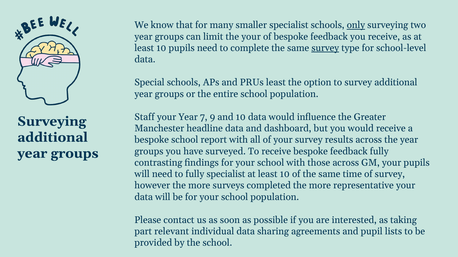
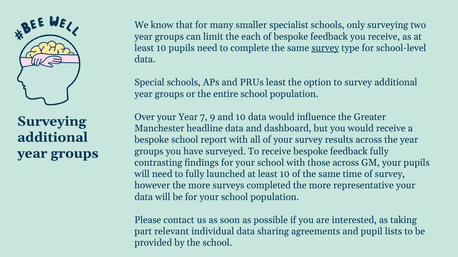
only underline: present -> none (356, 25)
the your: your -> each (251, 37)
Staff: Staff -> Over (145, 117)
fully specialist: specialist -> launched (226, 174)
